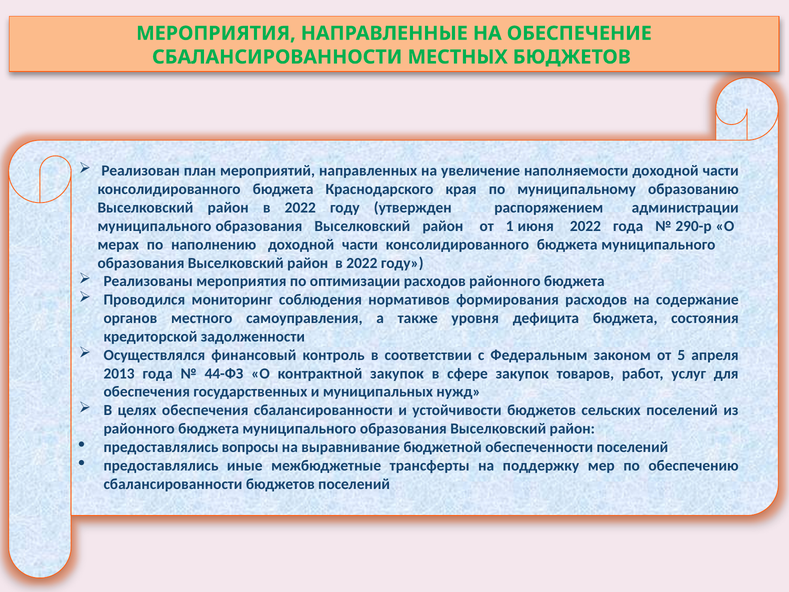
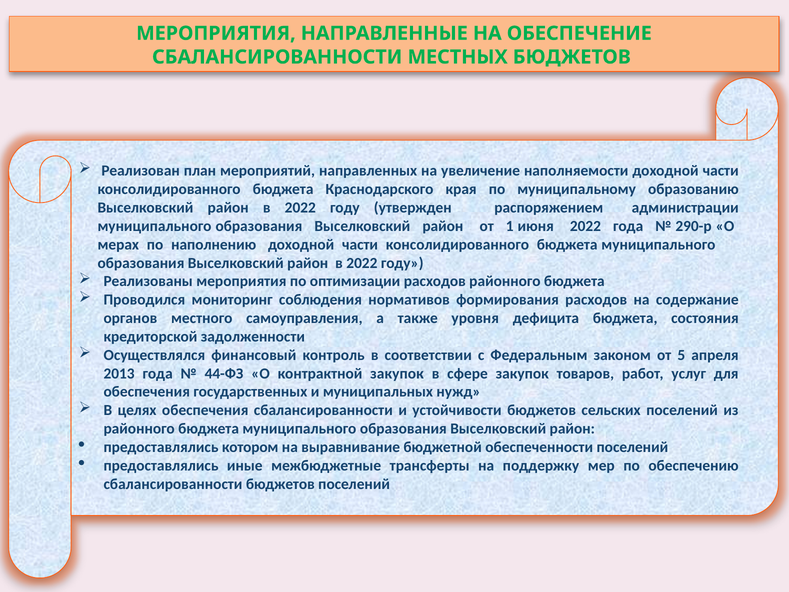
вопросы: вопросы -> котором (250, 447)
